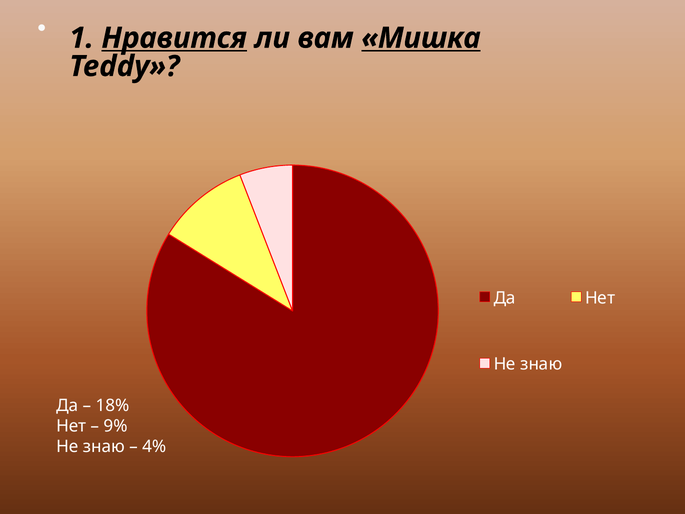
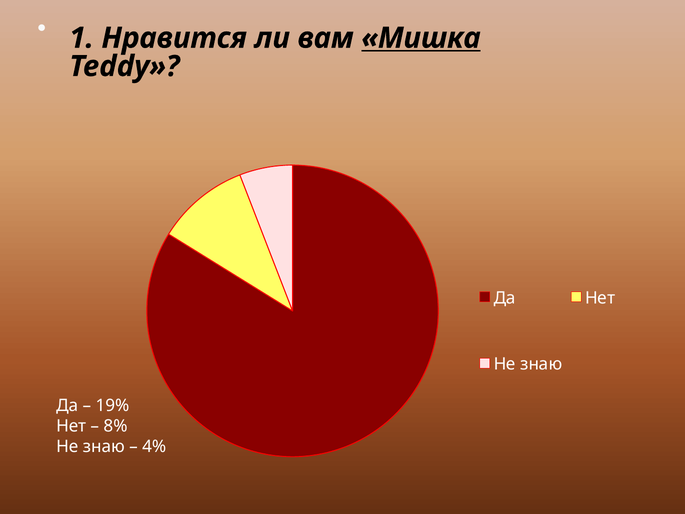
Нравится underline: present -> none (174, 38)
18%: 18% -> 19% (112, 405)
9%: 9% -> 8% (116, 426)
